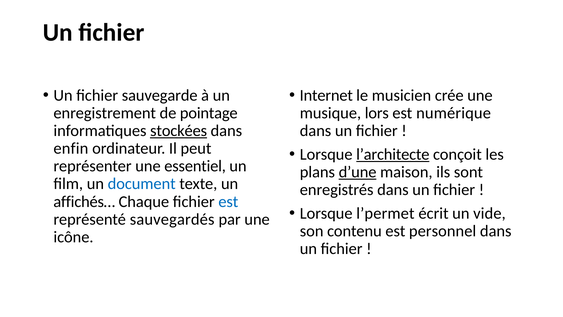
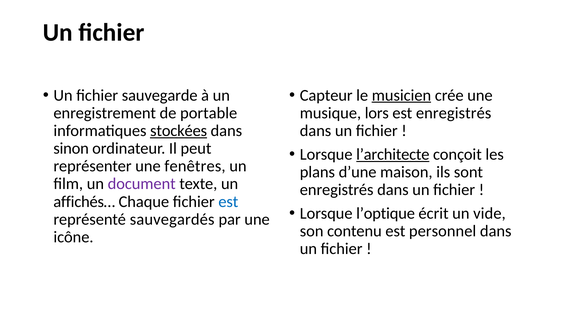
Internet: Internet -> Capteur (326, 95)
musicien underline: none -> present (401, 95)
pointage: pointage -> portable (209, 113)
est numérique: numérique -> enregistrés (454, 113)
enfin: enfin -> sinon (71, 148)
essentiel: essentiel -> fenêtres (195, 166)
d’une underline: present -> none (358, 172)
document colour: blue -> purple (142, 184)
l’permet: l’permet -> l’optique (386, 213)
